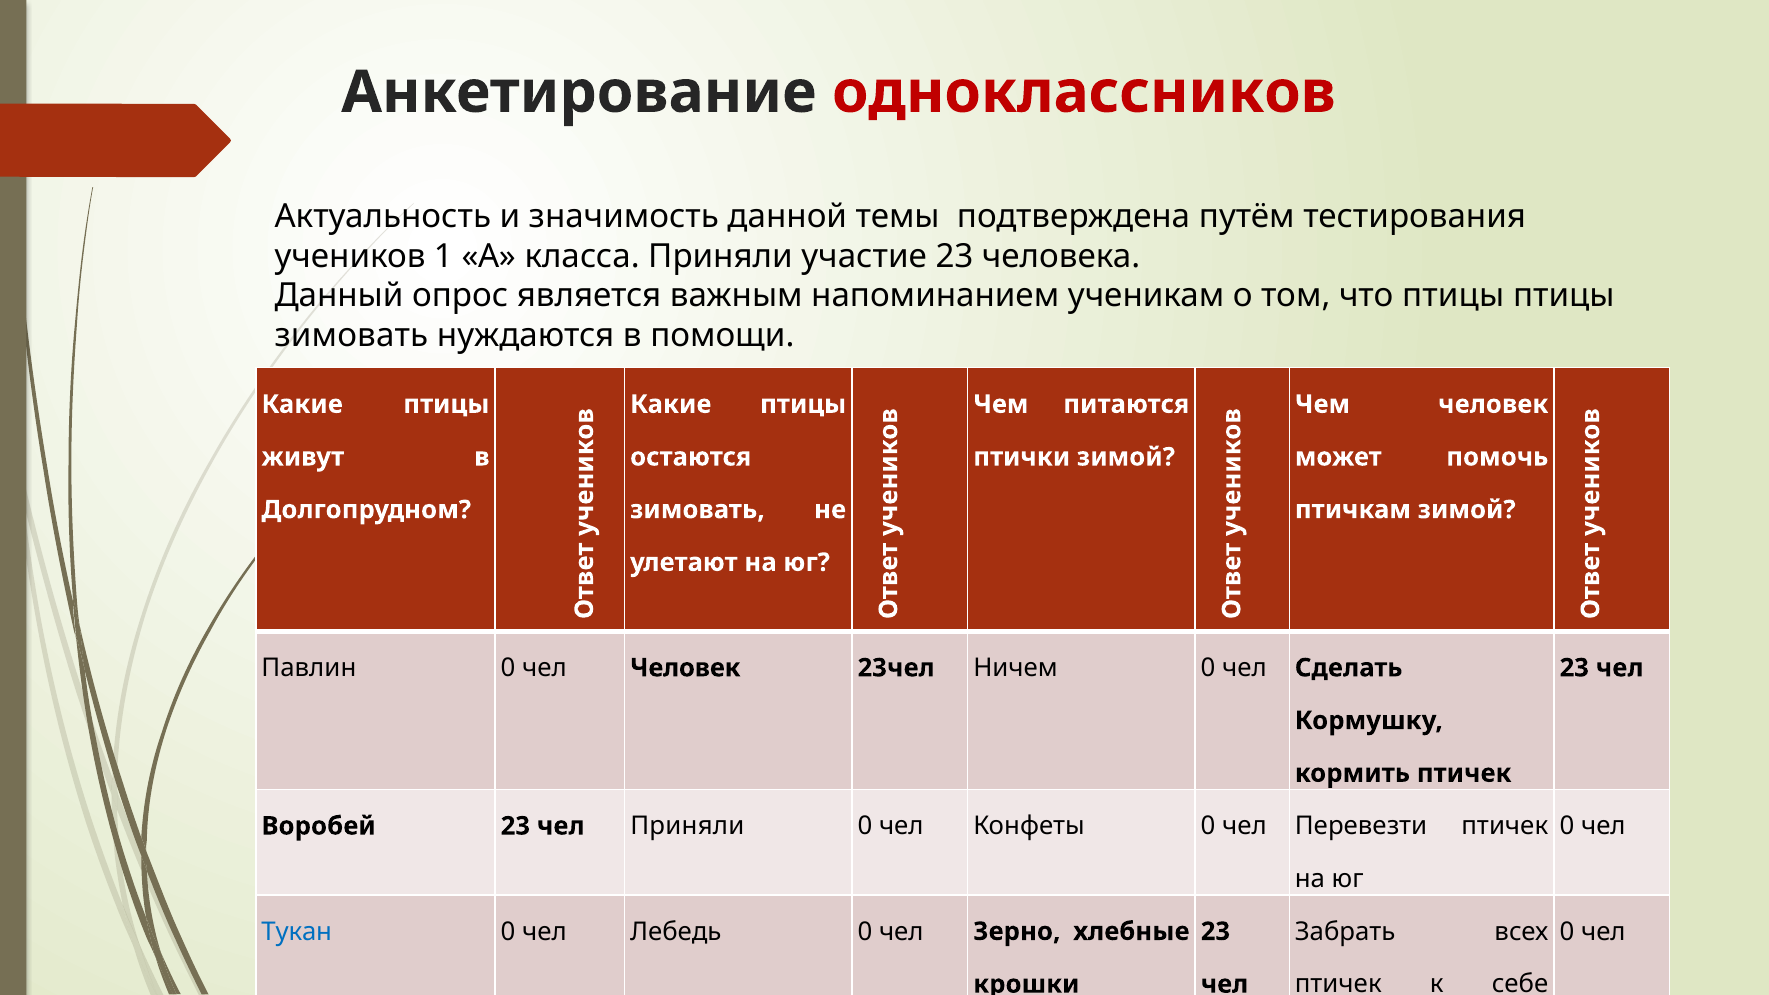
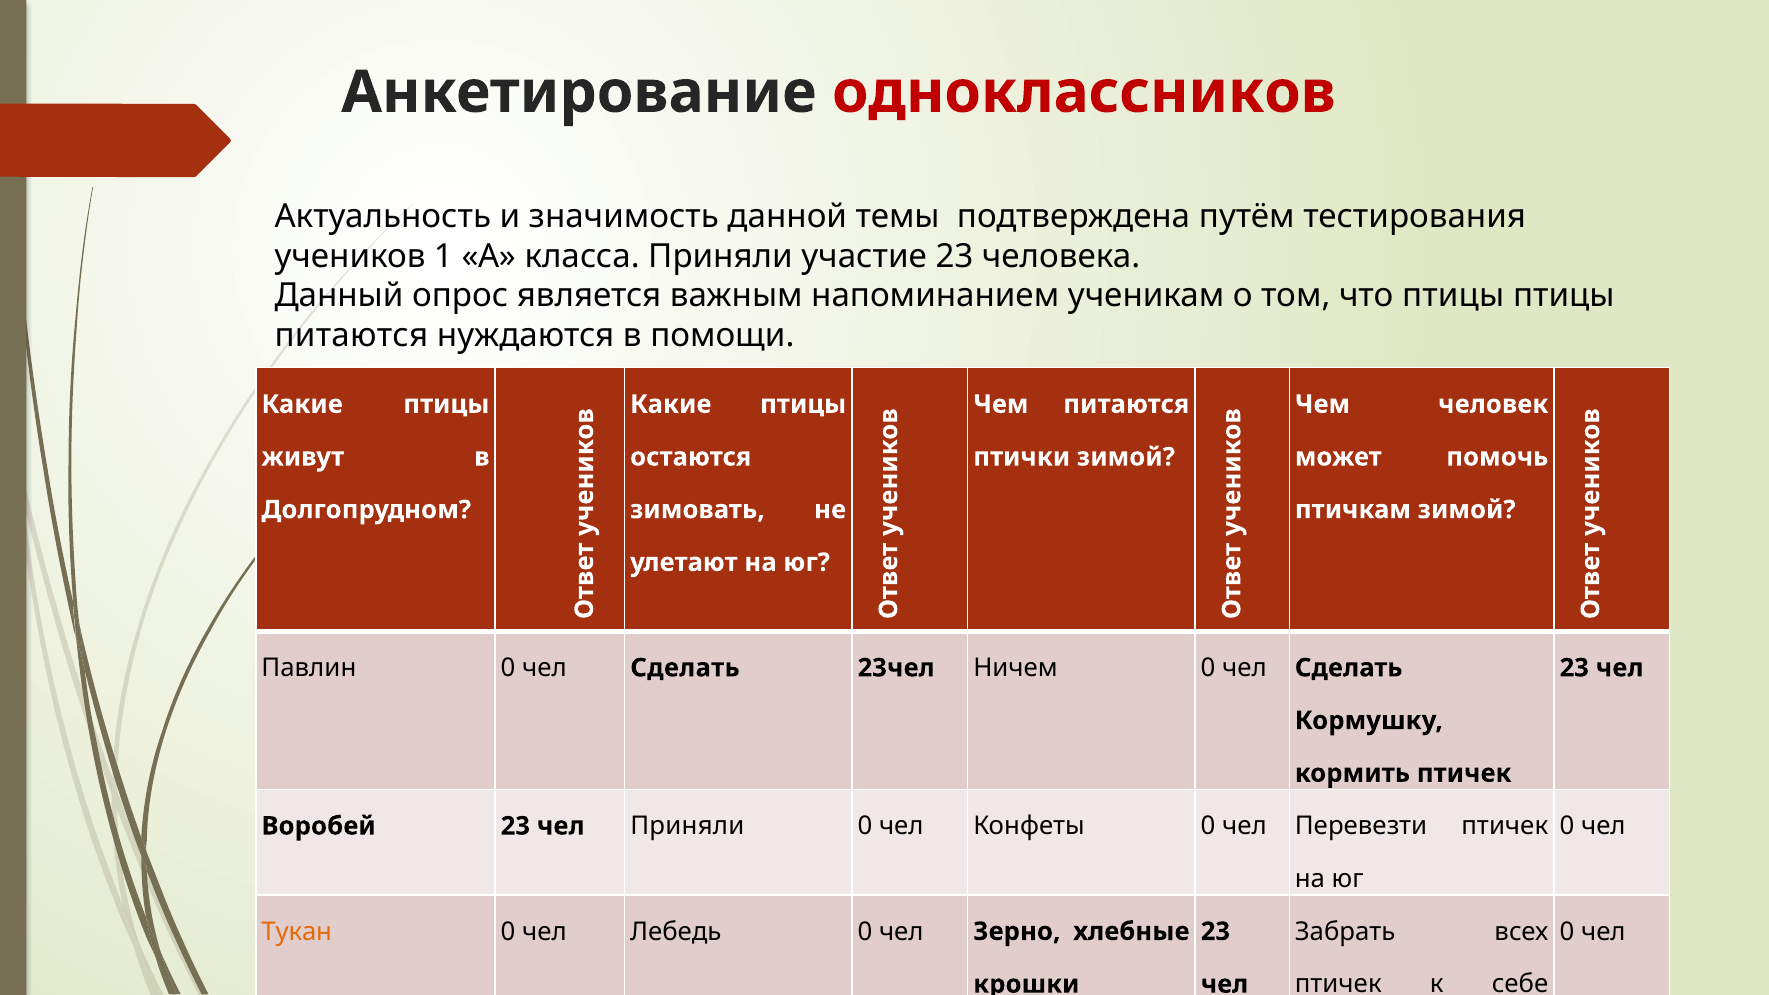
зимовать: зимовать -> питаются (351, 336)
Павлин 0 чел Человек: Человек -> Сделать (685, 668)
Тукан colour: blue -> orange (297, 932)
